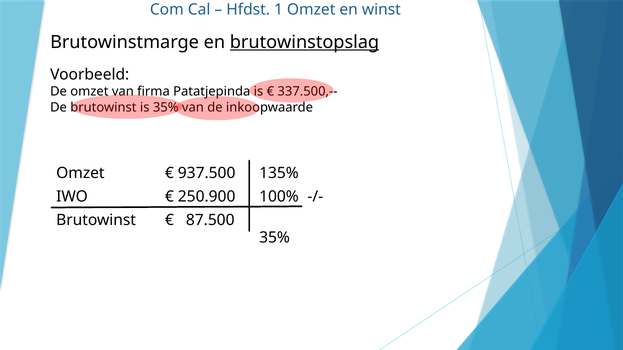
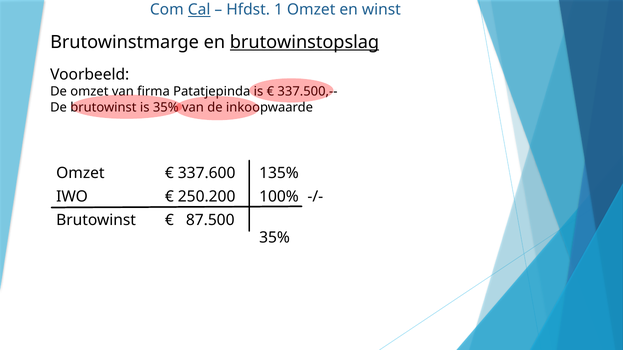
Cal underline: none -> present (199, 10)
937.500: 937.500 -> 337.600 (207, 173)
250.900: 250.900 -> 250.200 (207, 197)
